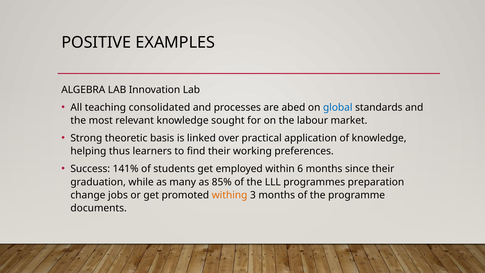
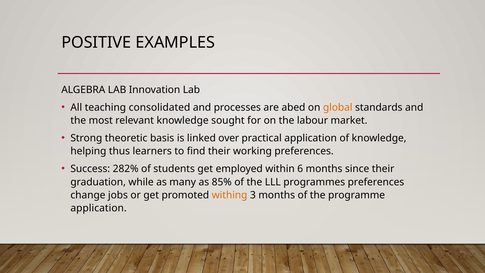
global colour: blue -> orange (338, 107)
141%: 141% -> 282% (126, 169)
programmes preparation: preparation -> preferences (376, 182)
documents: documents -> application (99, 208)
